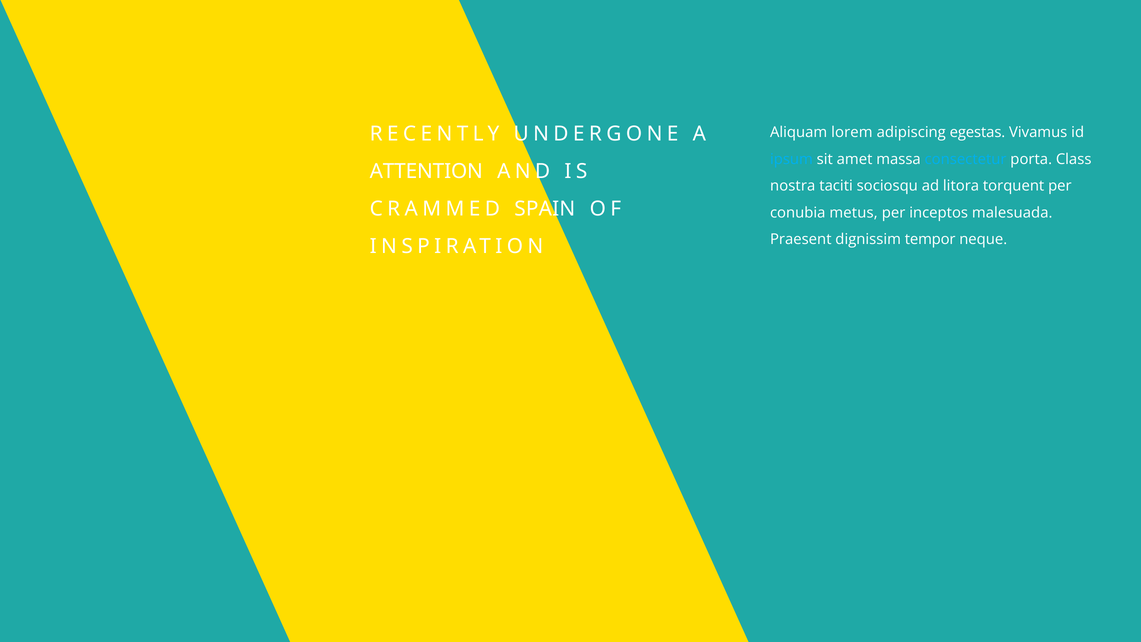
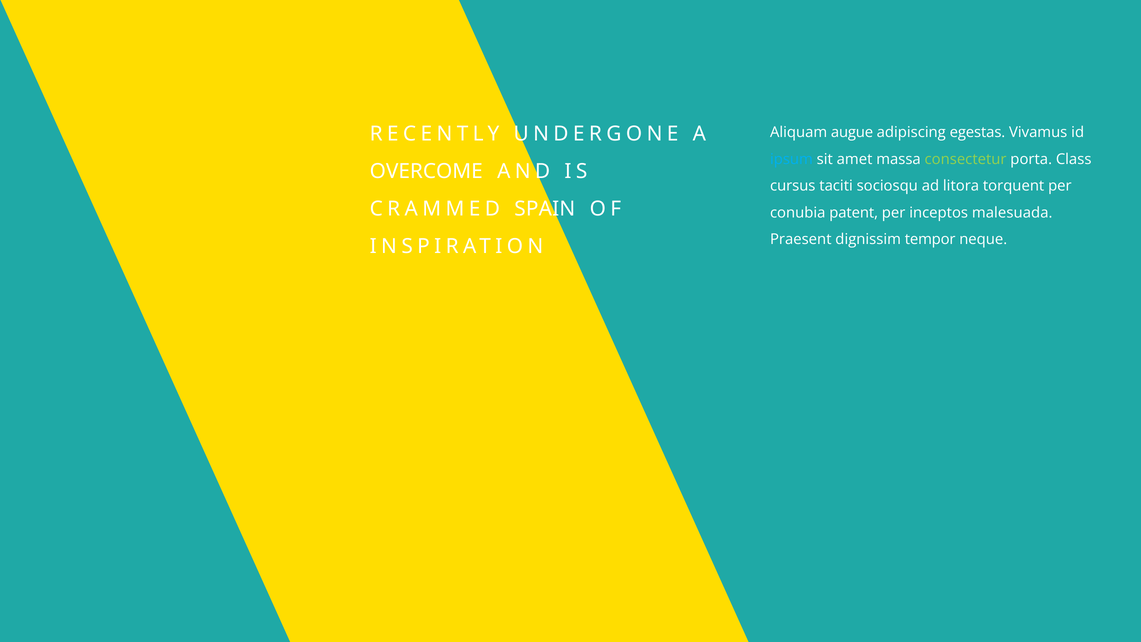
lorem: lorem -> augue (852, 133)
consectetur colour: light blue -> light green (966, 159)
ATTENTION: ATTENTION -> OVERCOME (426, 171)
nostra: nostra -> cursus (793, 186)
metus: metus -> patent (854, 213)
